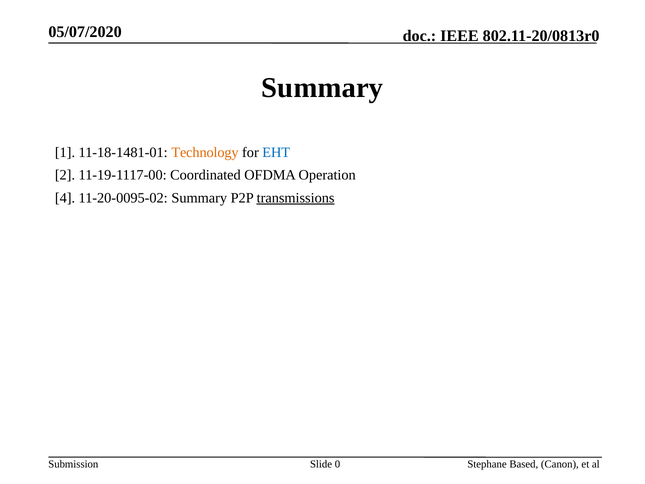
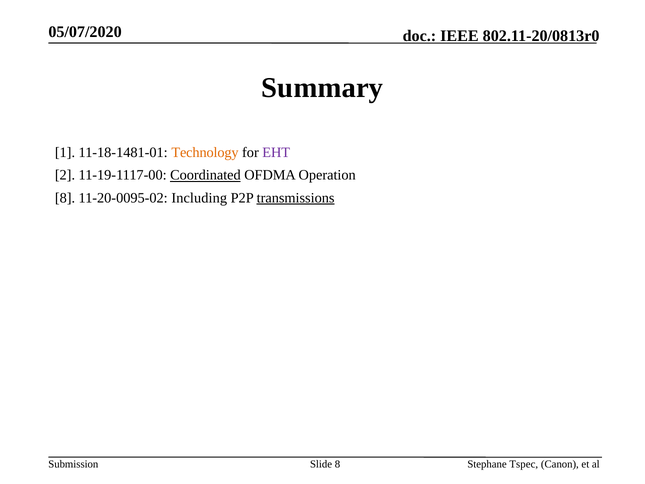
EHT colour: blue -> purple (276, 153)
Coordinated underline: none -> present (205, 175)
4: 4 -> 8 (65, 198)
11-20-0095-02 Summary: Summary -> Including (199, 198)
Slide 0: 0 -> 8 (337, 464)
Based: Based -> Tspec (524, 464)
